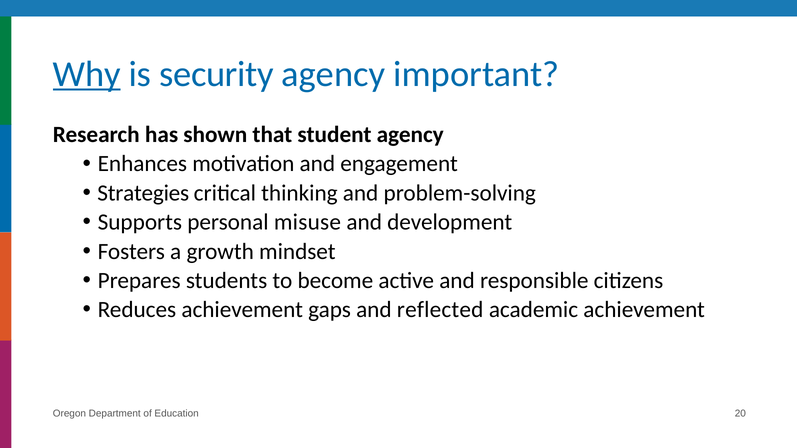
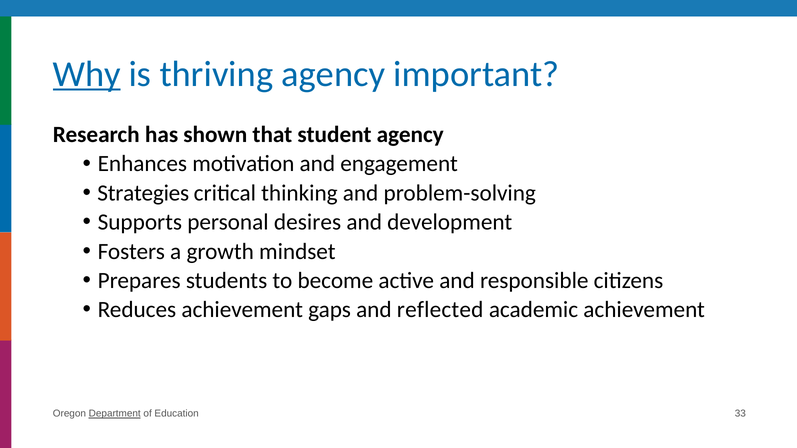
security: security -> thriving (216, 74)
misuse: misuse -> desires (308, 222)
Department underline: none -> present (115, 414)
20: 20 -> 33 (740, 414)
